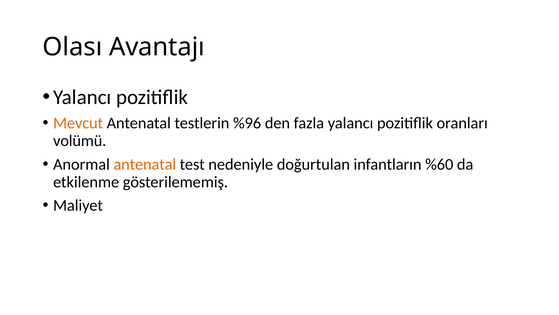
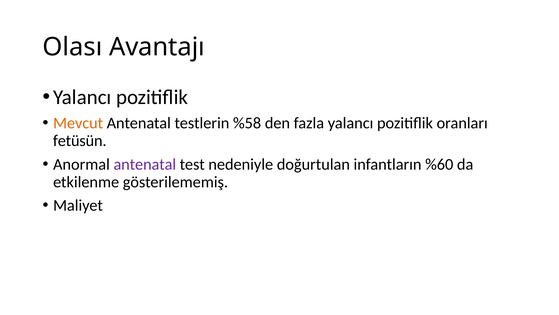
%96: %96 -> %58 (247, 123)
volümü: volümü -> fetüsün (80, 141)
antenatal colour: orange -> purple (145, 164)
